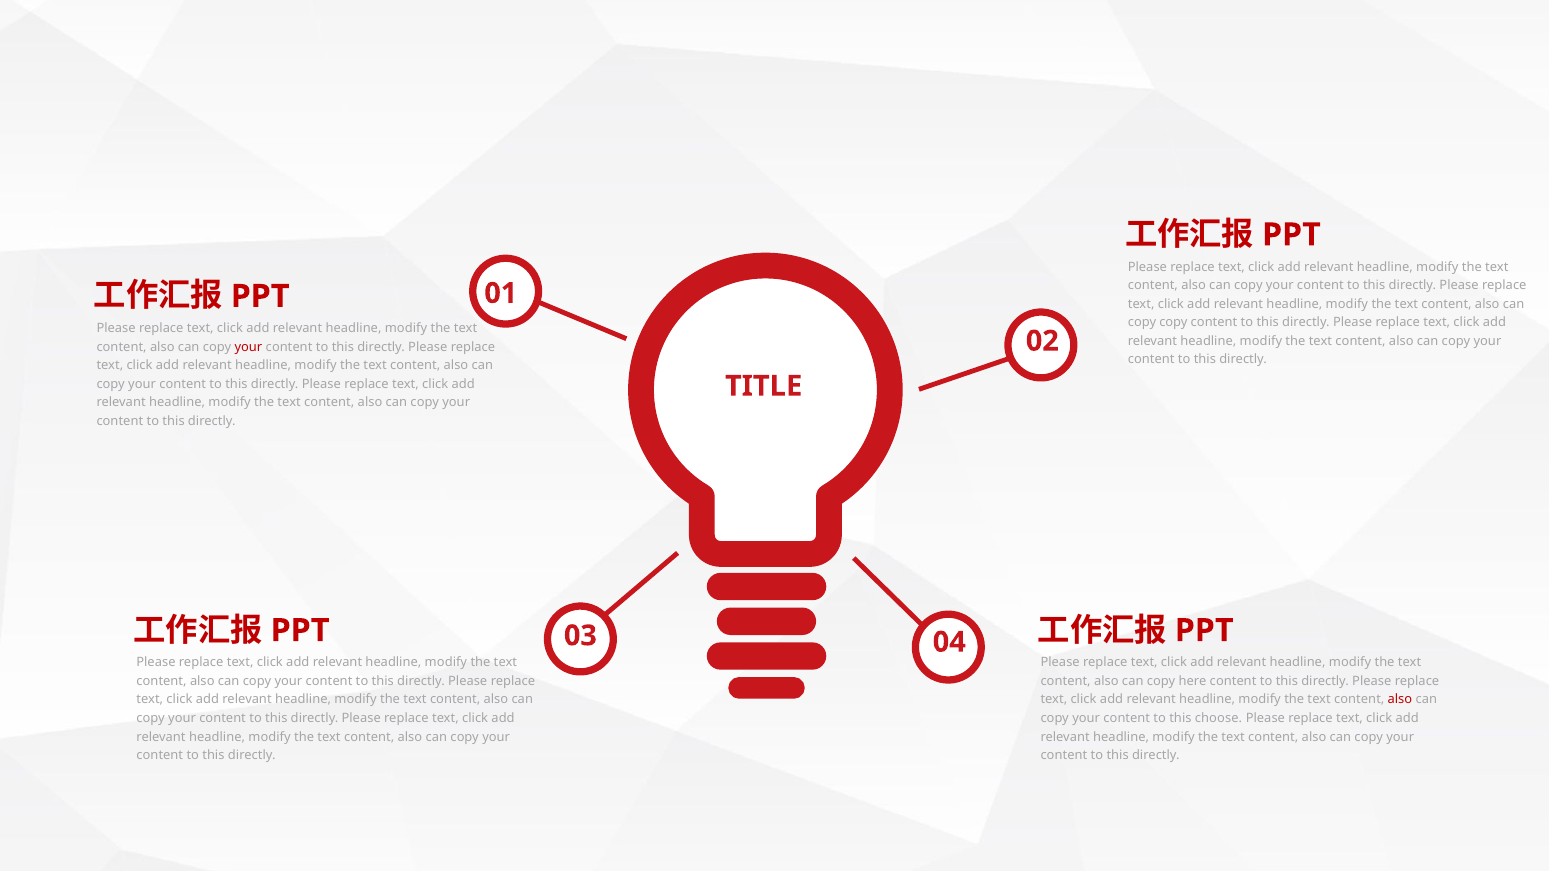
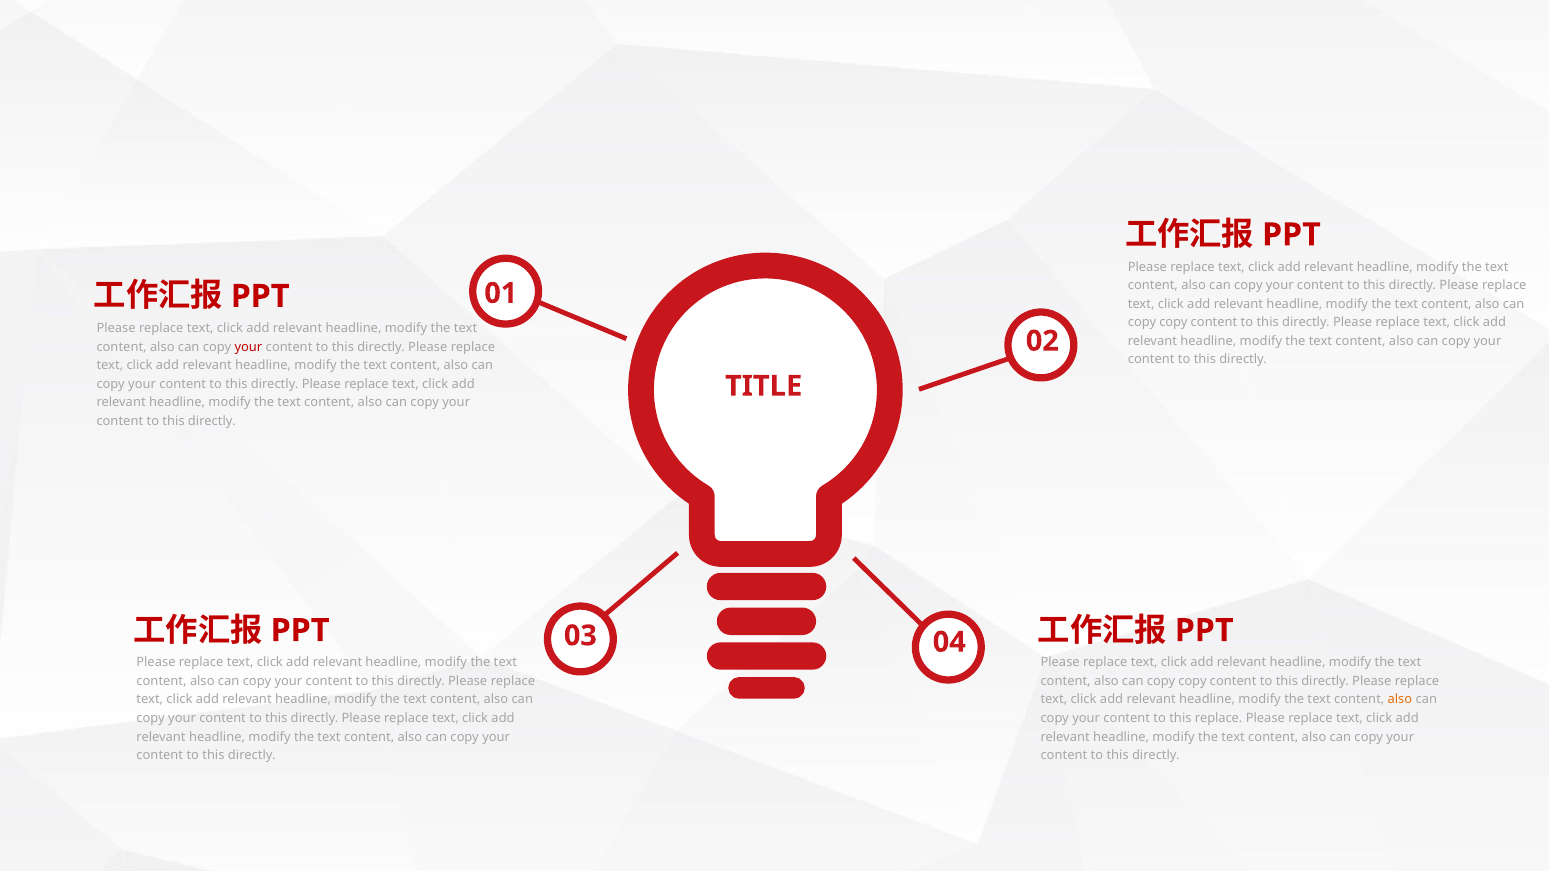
here: here -> copy (1193, 681)
also colour: red -> orange (1400, 700)
this choose: choose -> replace (1219, 718)
